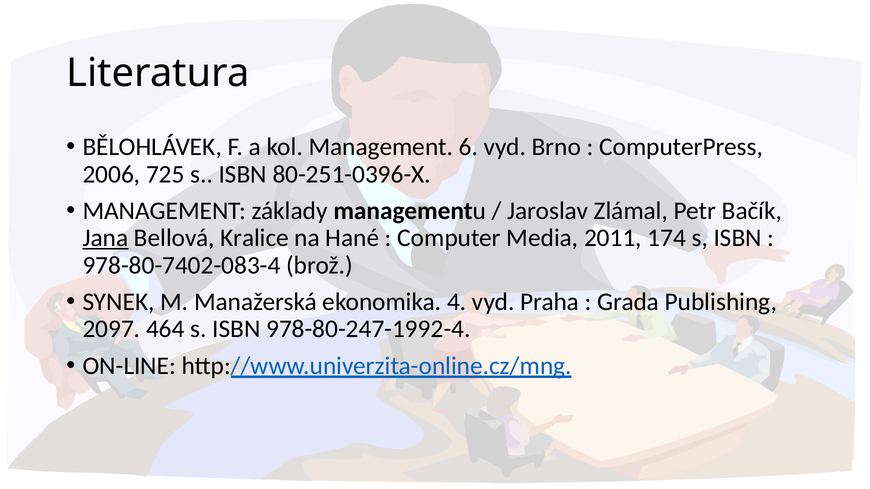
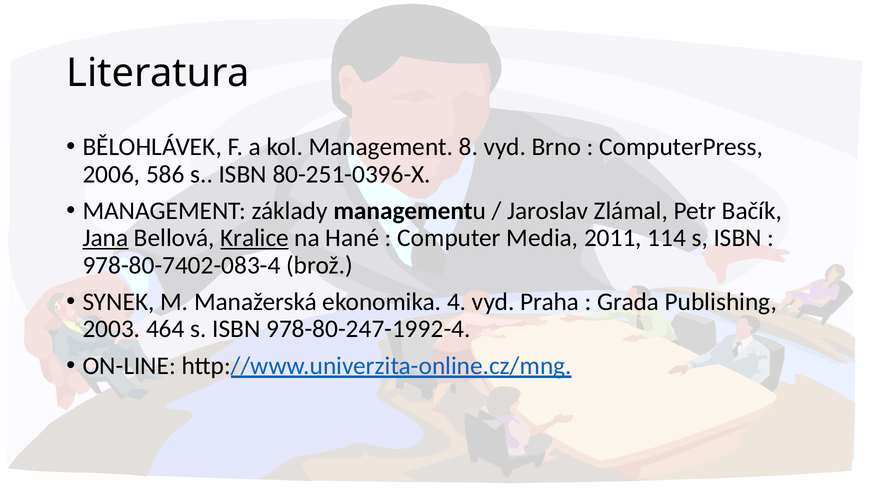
6: 6 -> 8 (468, 147)
725: 725 -> 586 (165, 174)
Kralice underline: none -> present (255, 238)
174: 174 -> 114 (667, 238)
2097: 2097 -> 2003 (112, 329)
